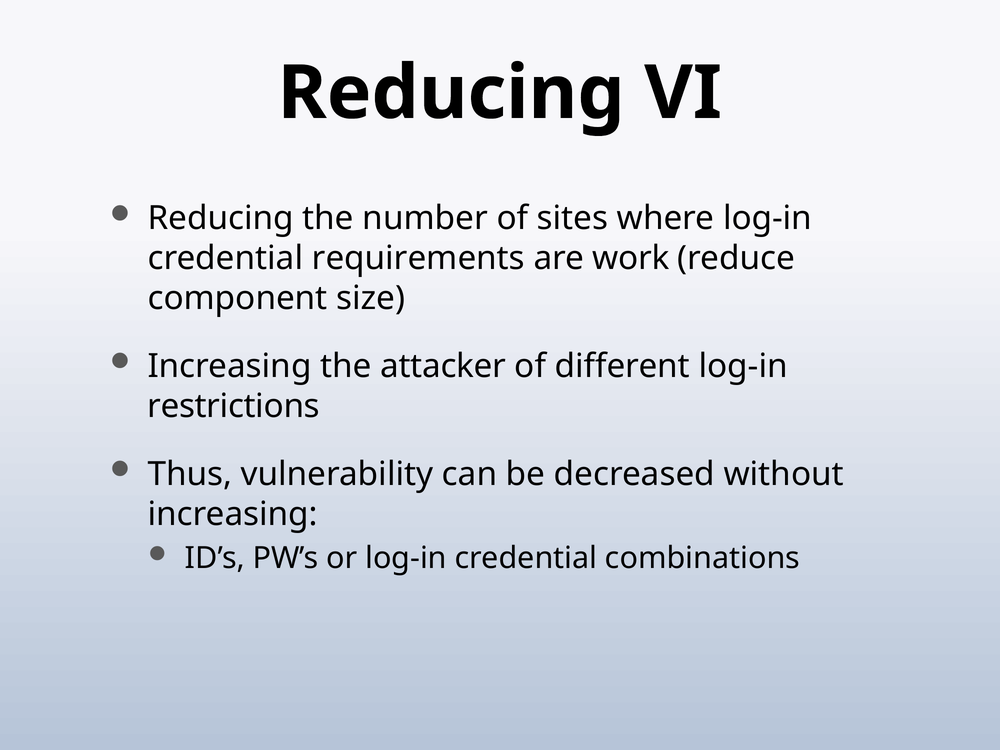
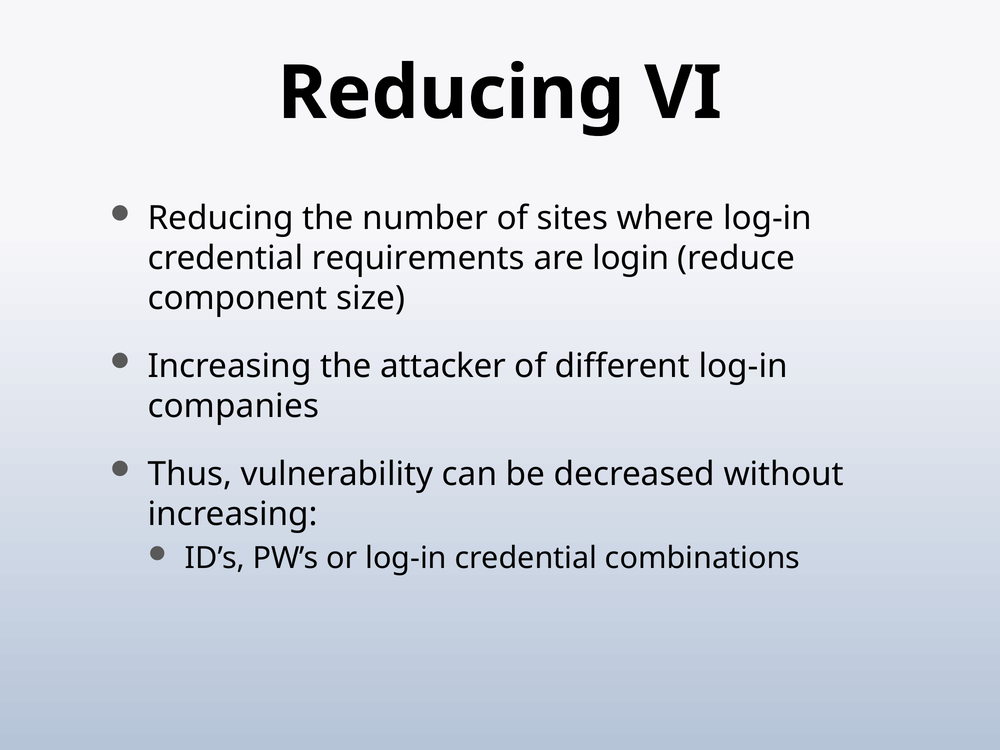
work: work -> login (631, 258)
restrictions: restrictions -> companies (233, 406)
